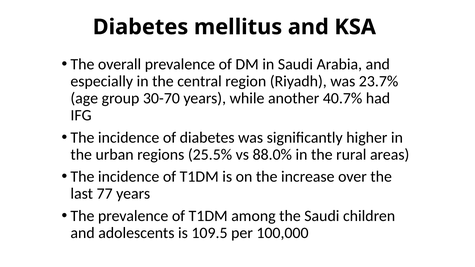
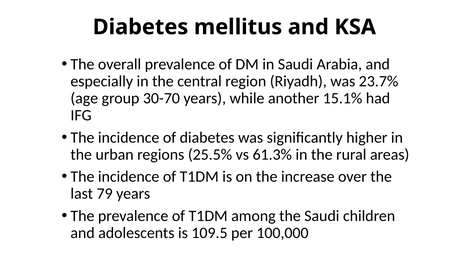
40.7%: 40.7% -> 15.1% (343, 98)
88.0%: 88.0% -> 61.3% (272, 155)
77: 77 -> 79 (105, 194)
